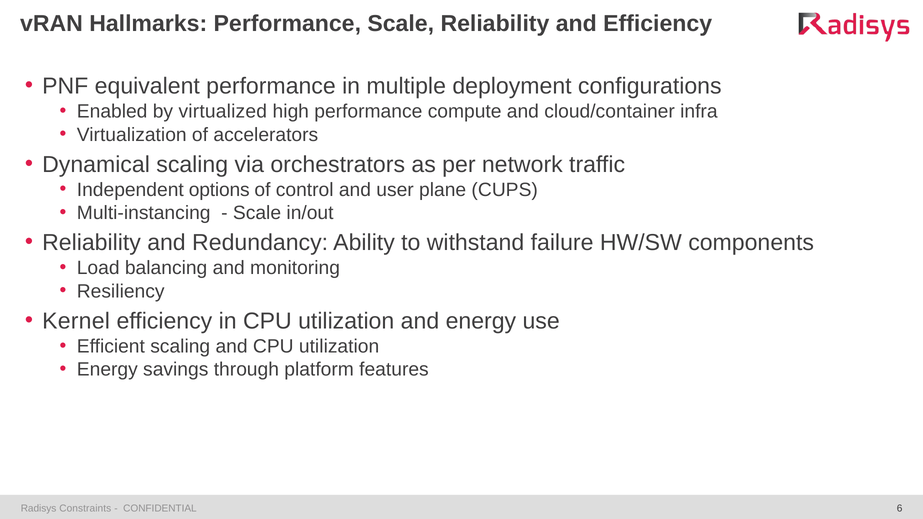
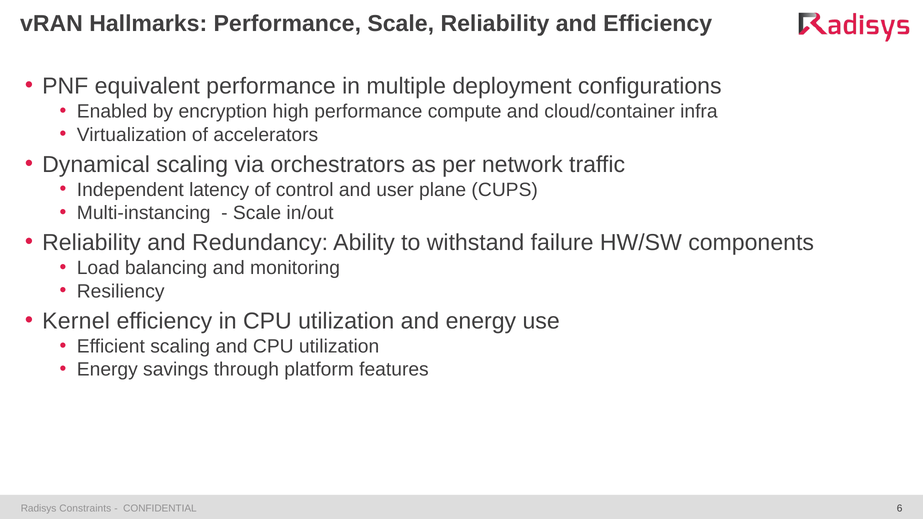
virtualized: virtualized -> encryption (223, 112)
options: options -> latency (219, 190)
